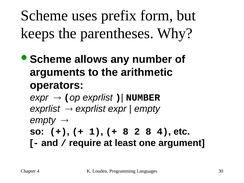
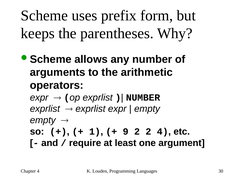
8: 8 -> 9 (126, 132)
2 8: 8 -> 2 (148, 132)
